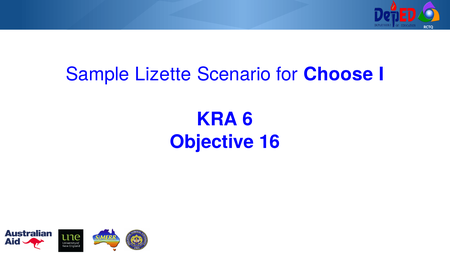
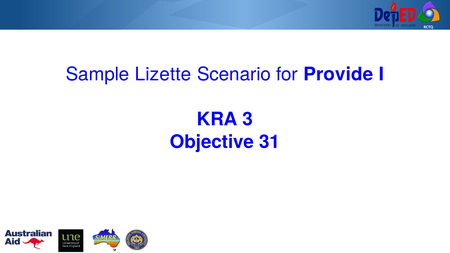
Choose: Choose -> Provide (338, 74)
6: 6 -> 3 (248, 119)
16: 16 -> 31 (270, 142)
